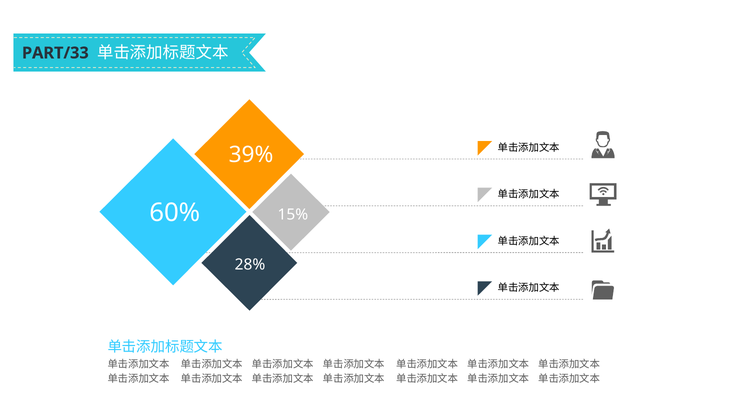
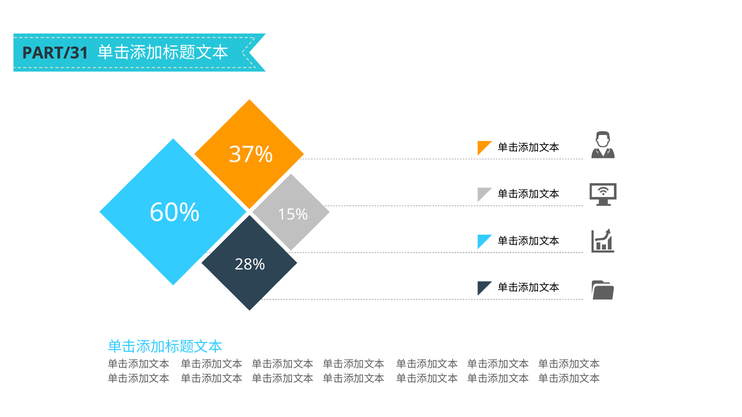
PART/33: PART/33 -> PART/31 (55, 53)
39%: 39% -> 37% (251, 155)
